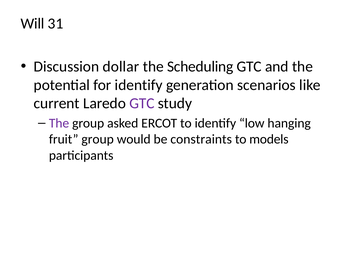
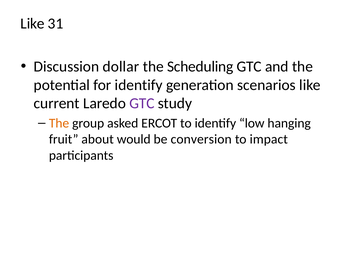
Will: Will -> Like (33, 24)
The colour: purple -> orange (59, 123)
fruit group: group -> about (98, 140)
constraints: constraints -> conversion (201, 140)
models: models -> impact (269, 140)
